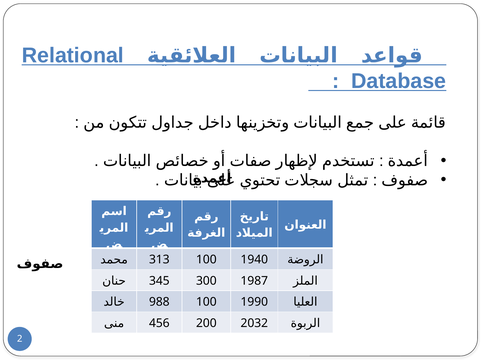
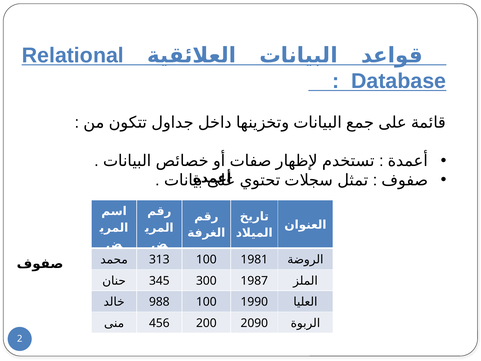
1940: 1940 -> 1981 (254, 259)
2032: 2032 -> 2090 (254, 323)
